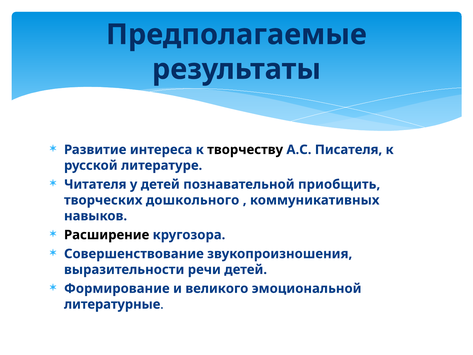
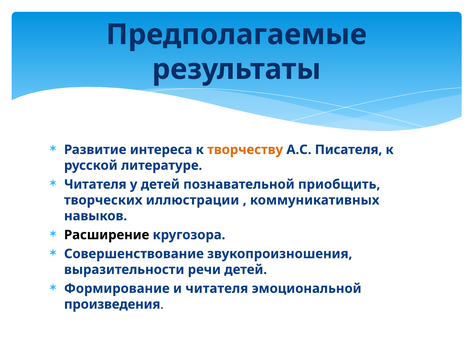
творчеству colour: black -> orange (245, 150)
дошкольного: дошкольного -> иллюстрации (193, 200)
и великого: великого -> читателя (217, 288)
литературные: литературные -> произведения (112, 304)
